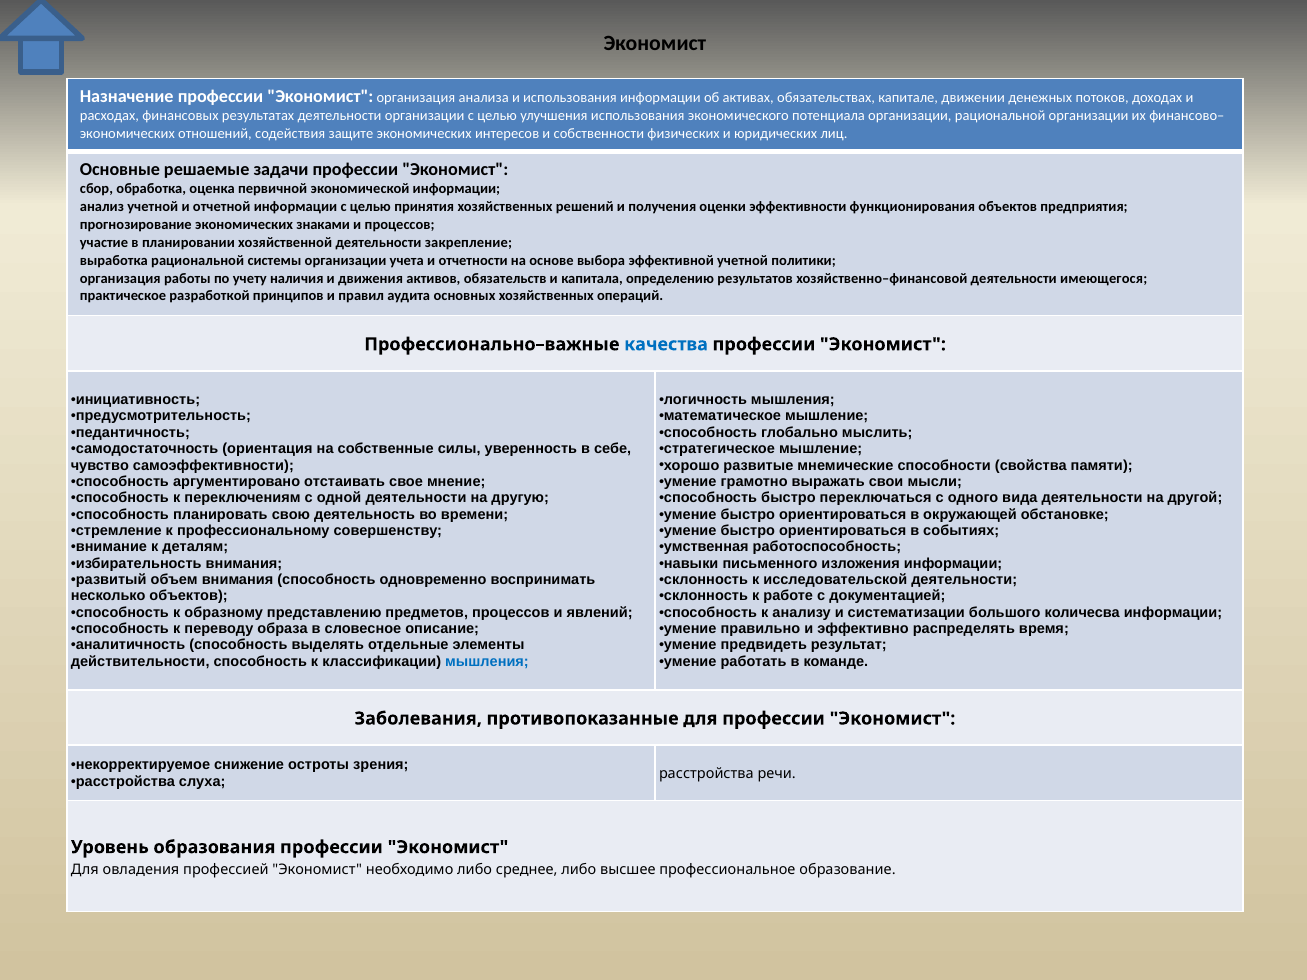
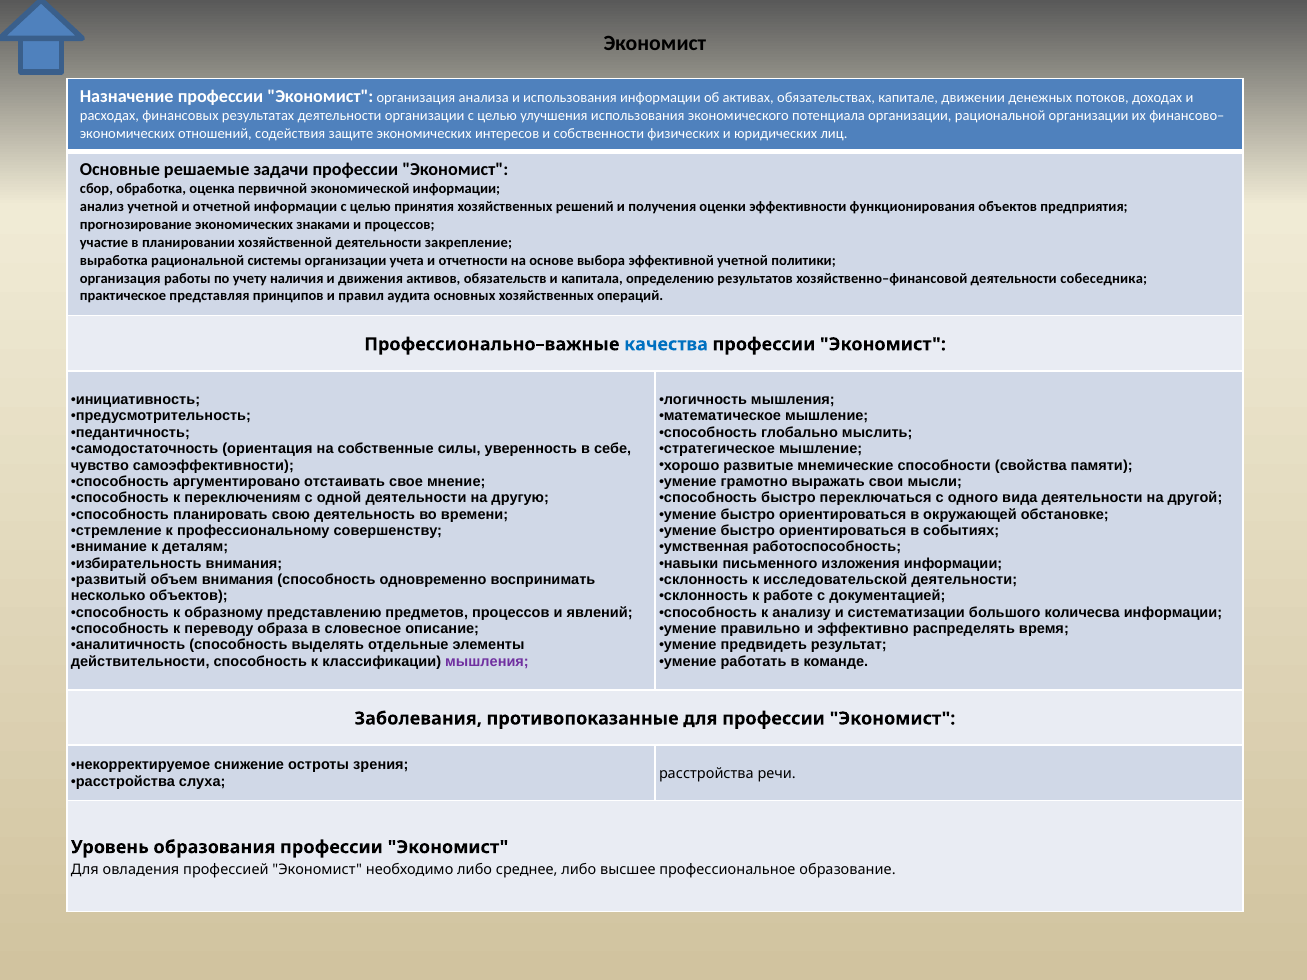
имеющегося: имеющегося -> собеседника (1104, 278)
разработкой: разработкой -> представляя (210, 296)
мышления colour: blue -> purple (487, 662)
